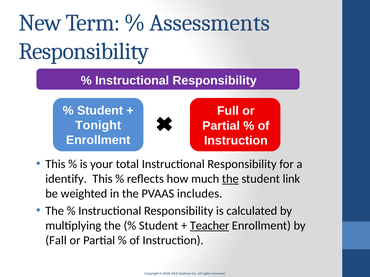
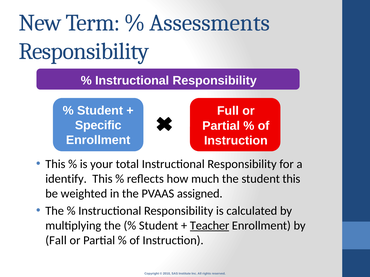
Tonight: Tonight -> Specific (98, 125)
the underline: present -> none (230, 179)
student link: link -> this (291, 179)
includes: includes -> assigned (200, 194)
